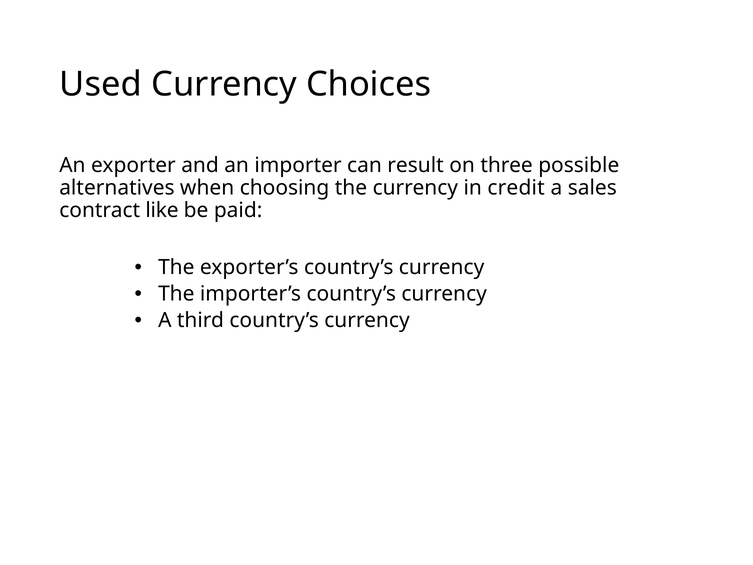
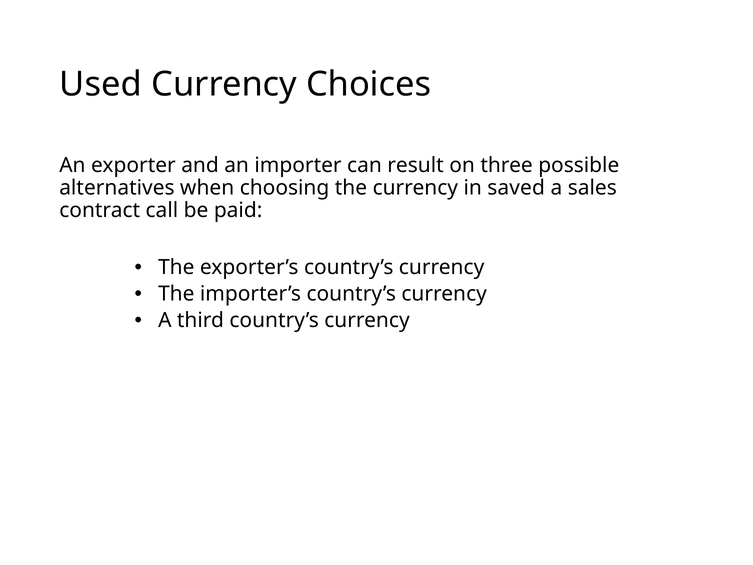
credit: credit -> saved (516, 188)
like: like -> call (162, 210)
